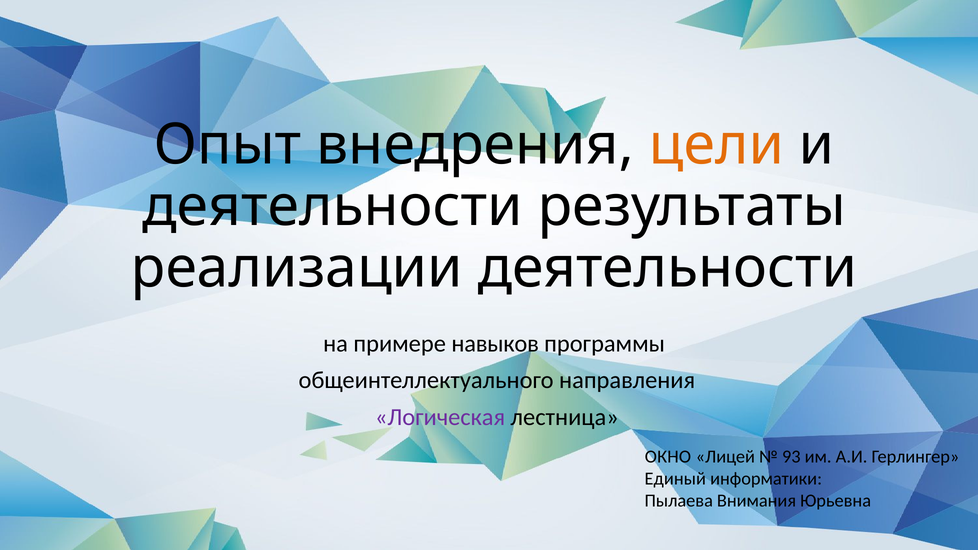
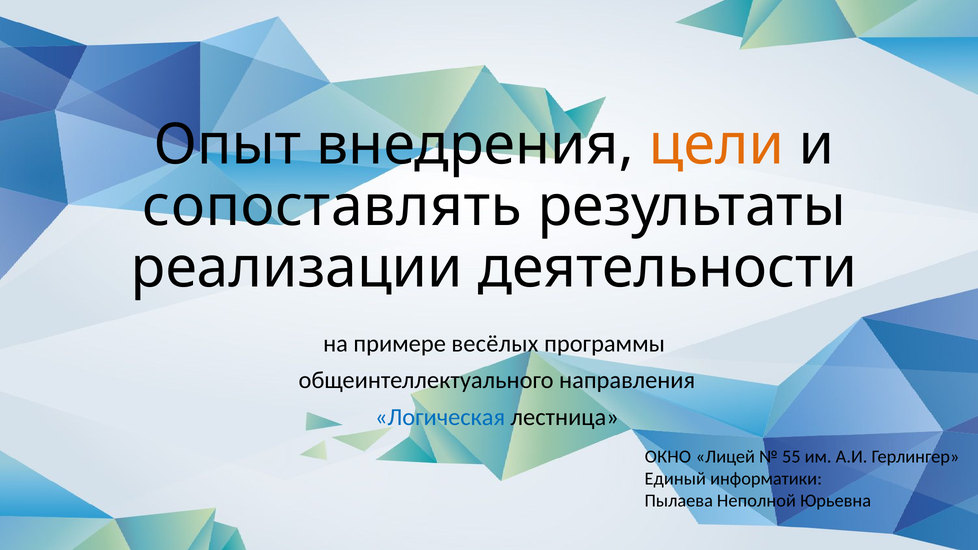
деятельности: деятельности -> сопоставлять (332, 206)
навыков: навыков -> весёлых (495, 344)
Логическая colour: purple -> blue (440, 417)
93: 93 -> 55 (791, 457)
Внимания: Внимания -> Неполной (756, 501)
